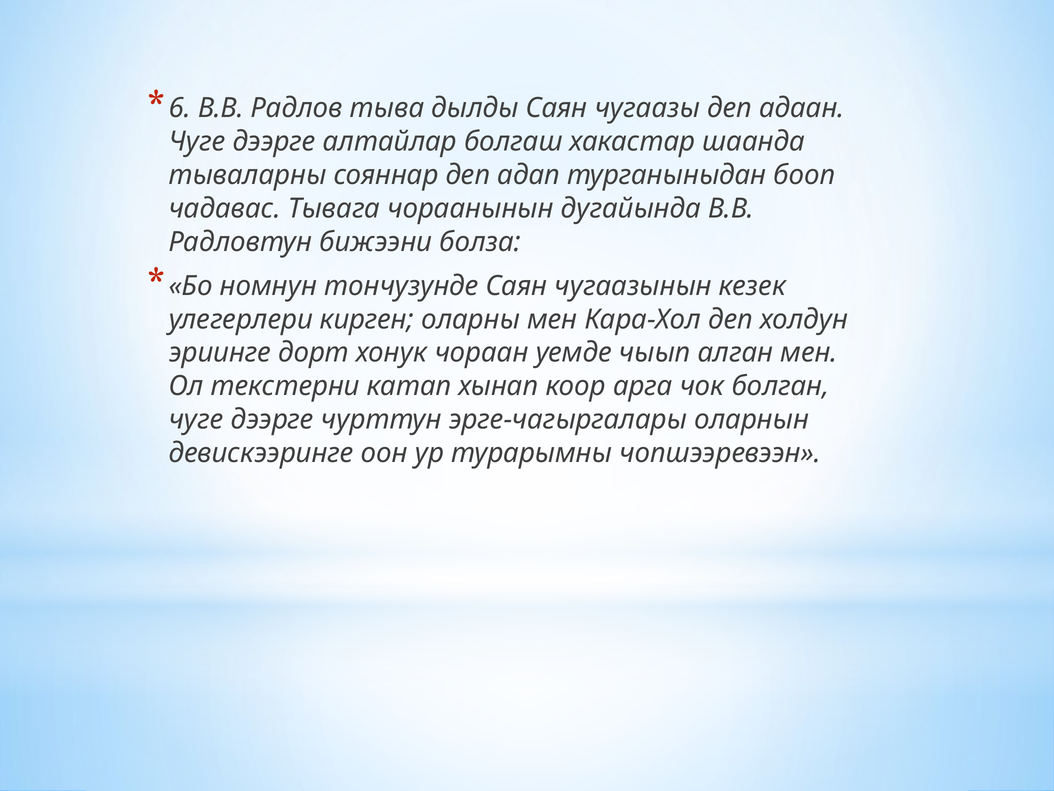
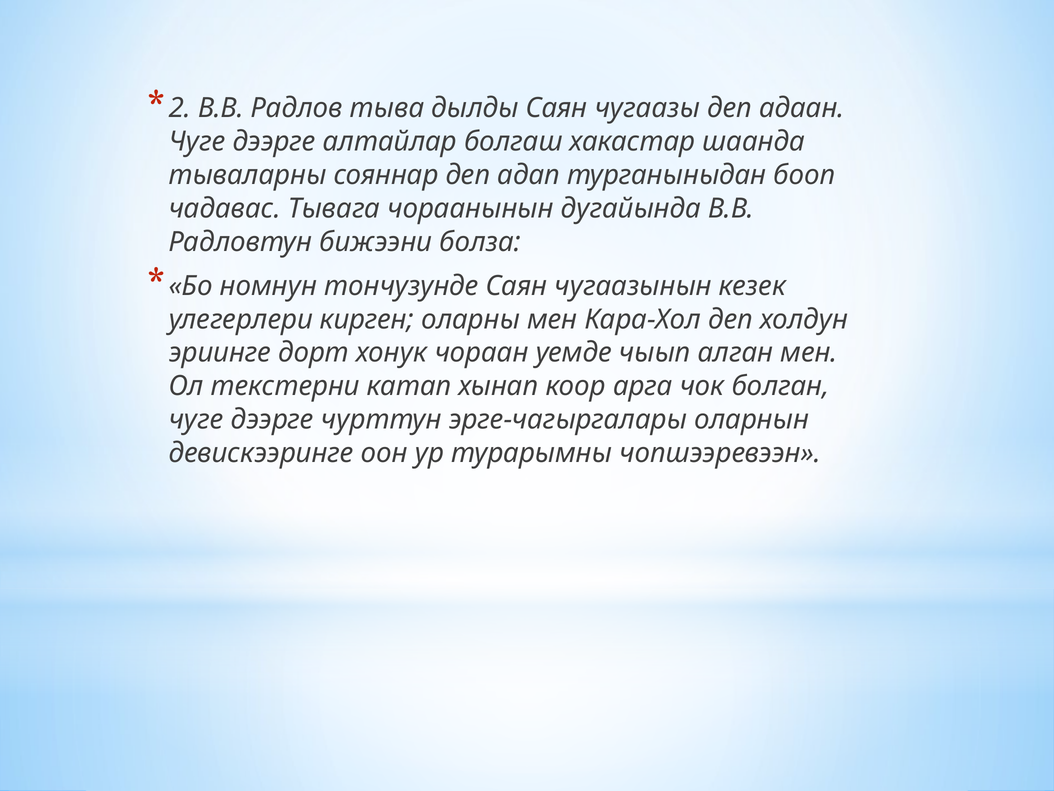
6: 6 -> 2 (180, 108)
